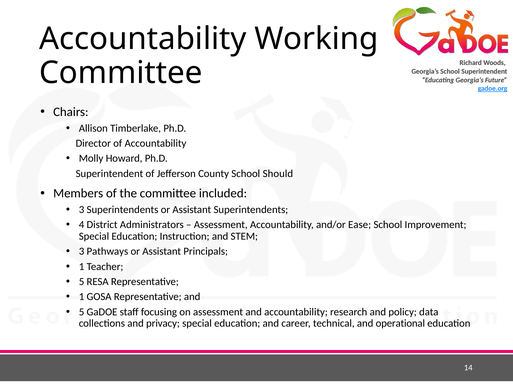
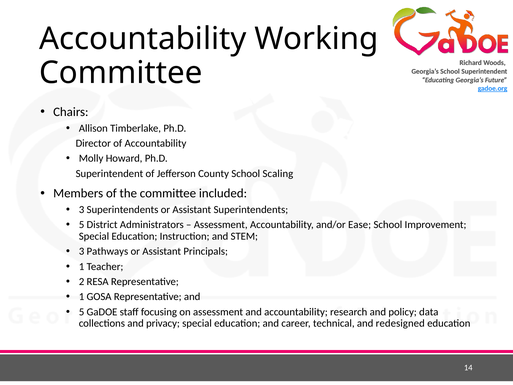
Should: Should -> Scaling (278, 173)
4: 4 -> 5 (82, 225)
5: 5 -> 2 (82, 281)
operational: operational -> redesigned (400, 323)
